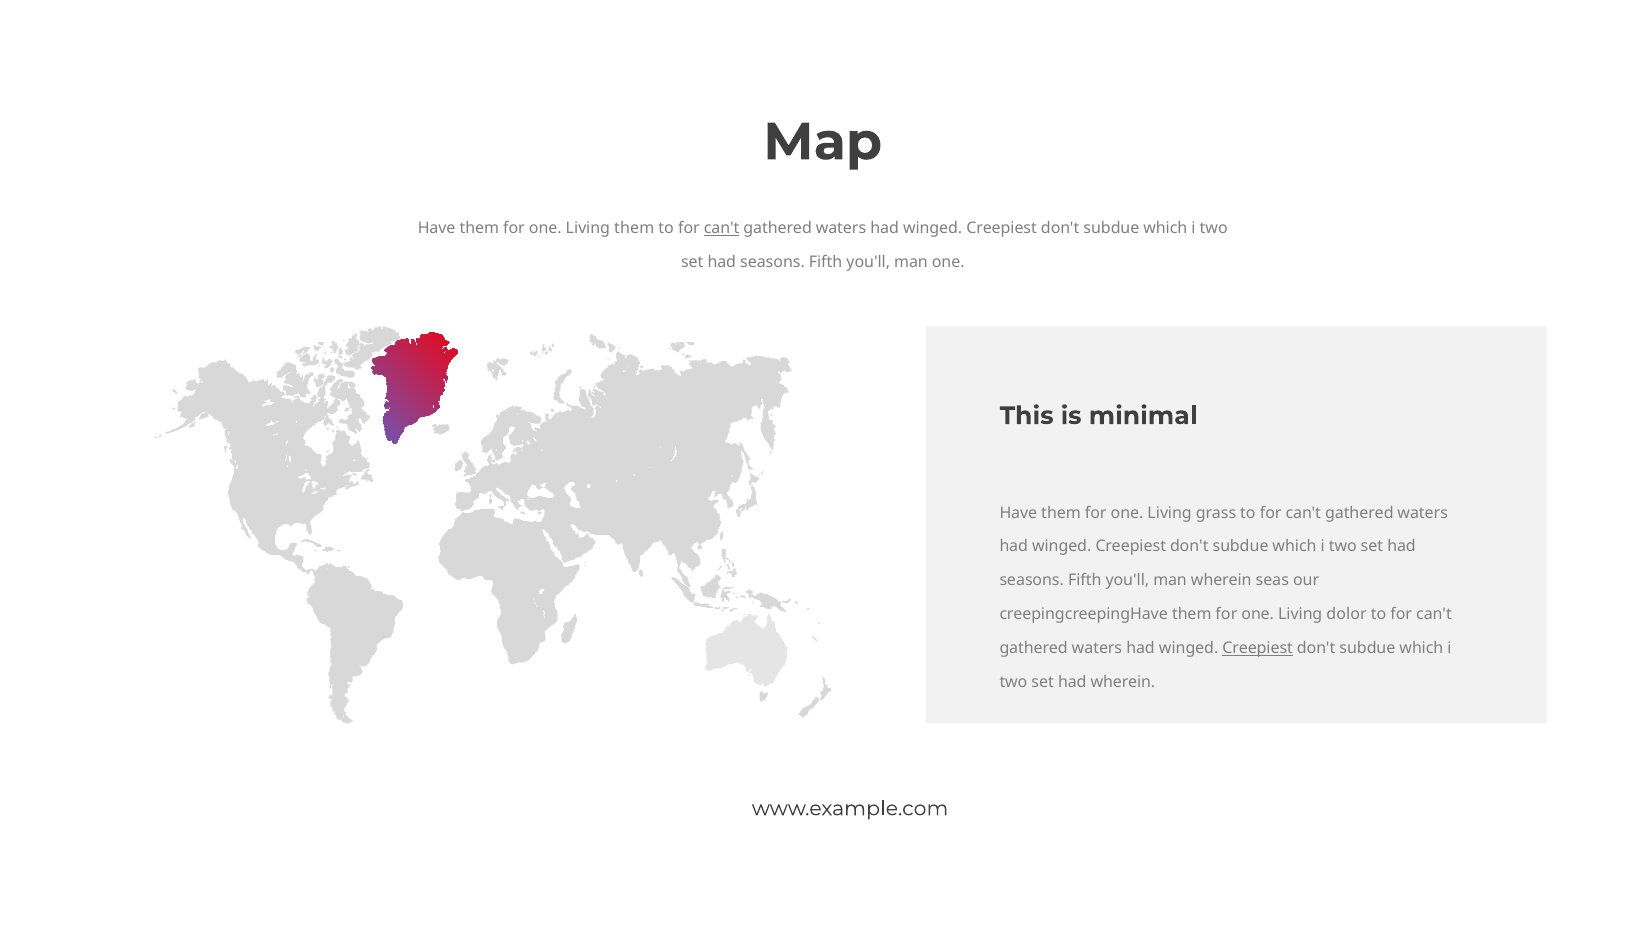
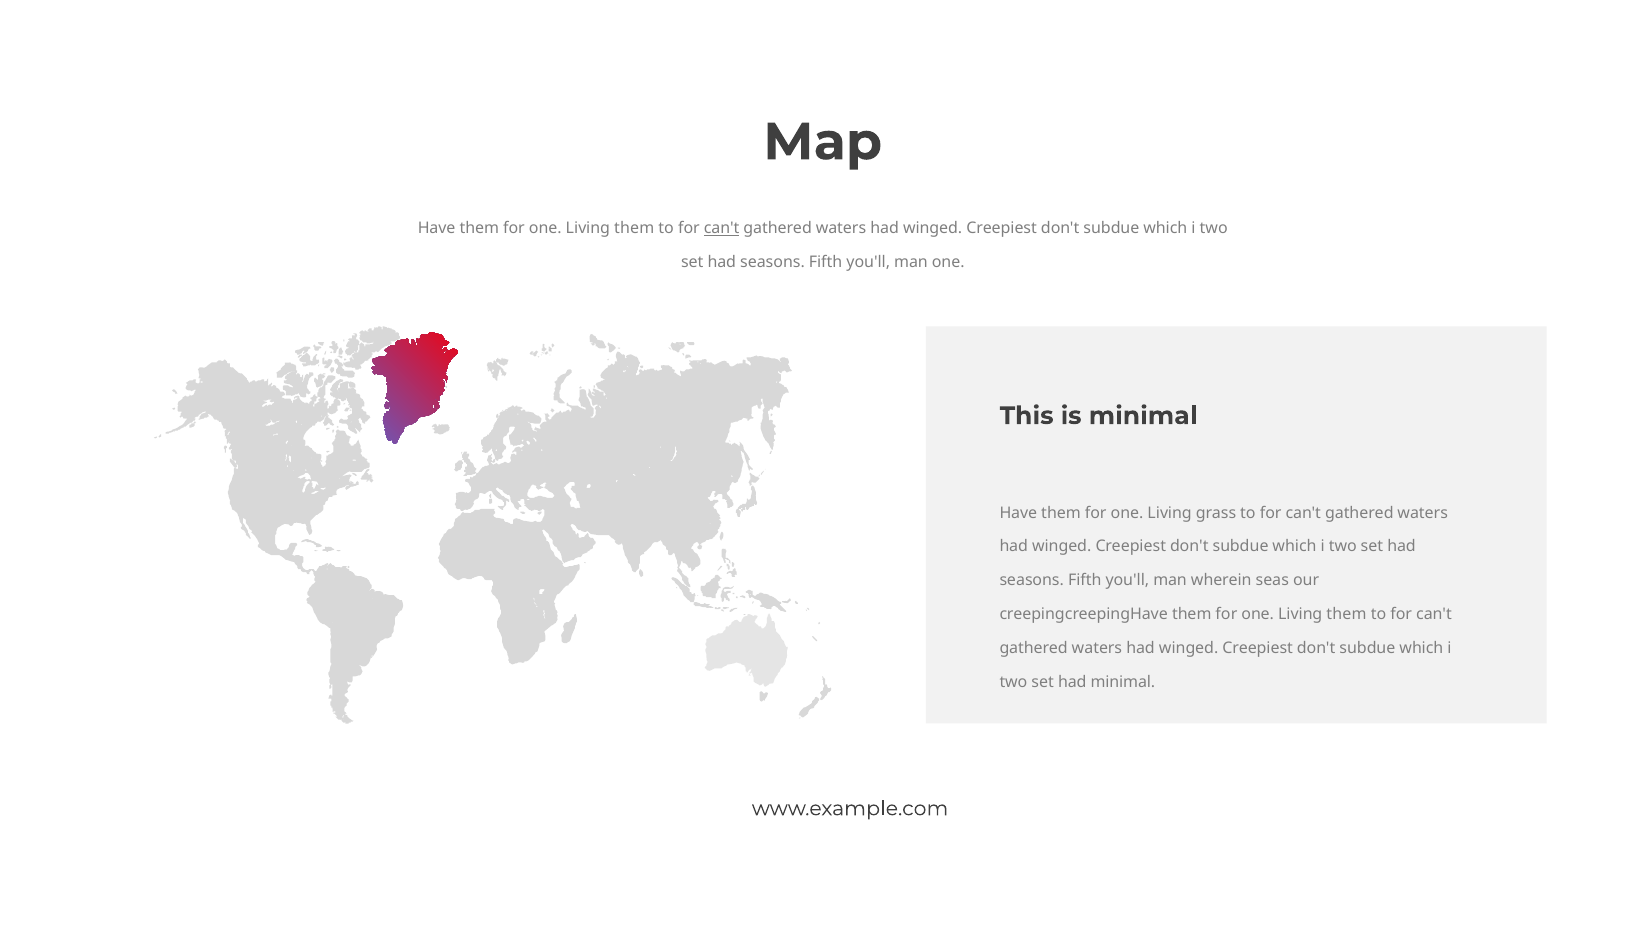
dolor: dolor -> them (1346, 614)
Creepiest underline: present -> none (1258, 648)
had wherein: wherein -> minimal (1123, 682)
